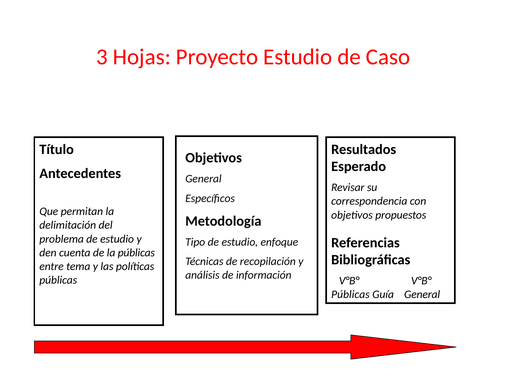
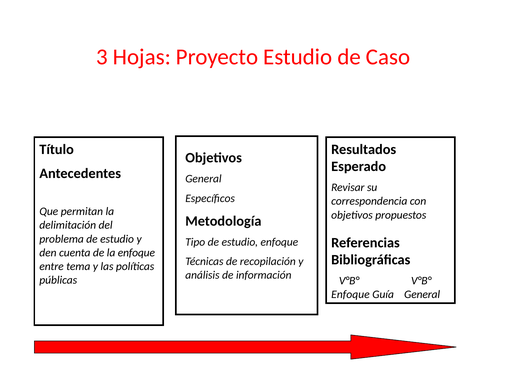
la públicas: públicas -> enfoque (136, 253)
Públicas: Públicas -> Enfoque (350, 295)
